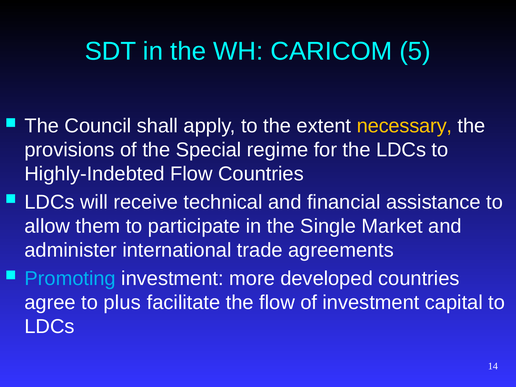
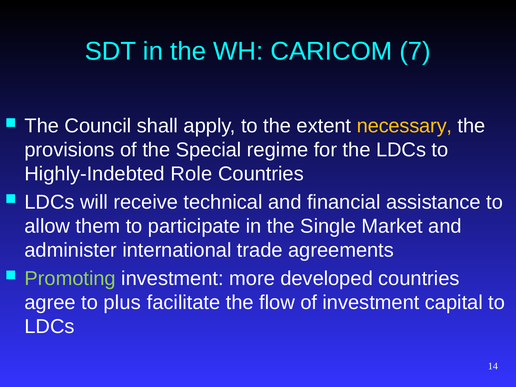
5: 5 -> 7 (415, 51)
Highly-Indebted Flow: Flow -> Role (191, 174)
Promoting colour: light blue -> light green (70, 278)
